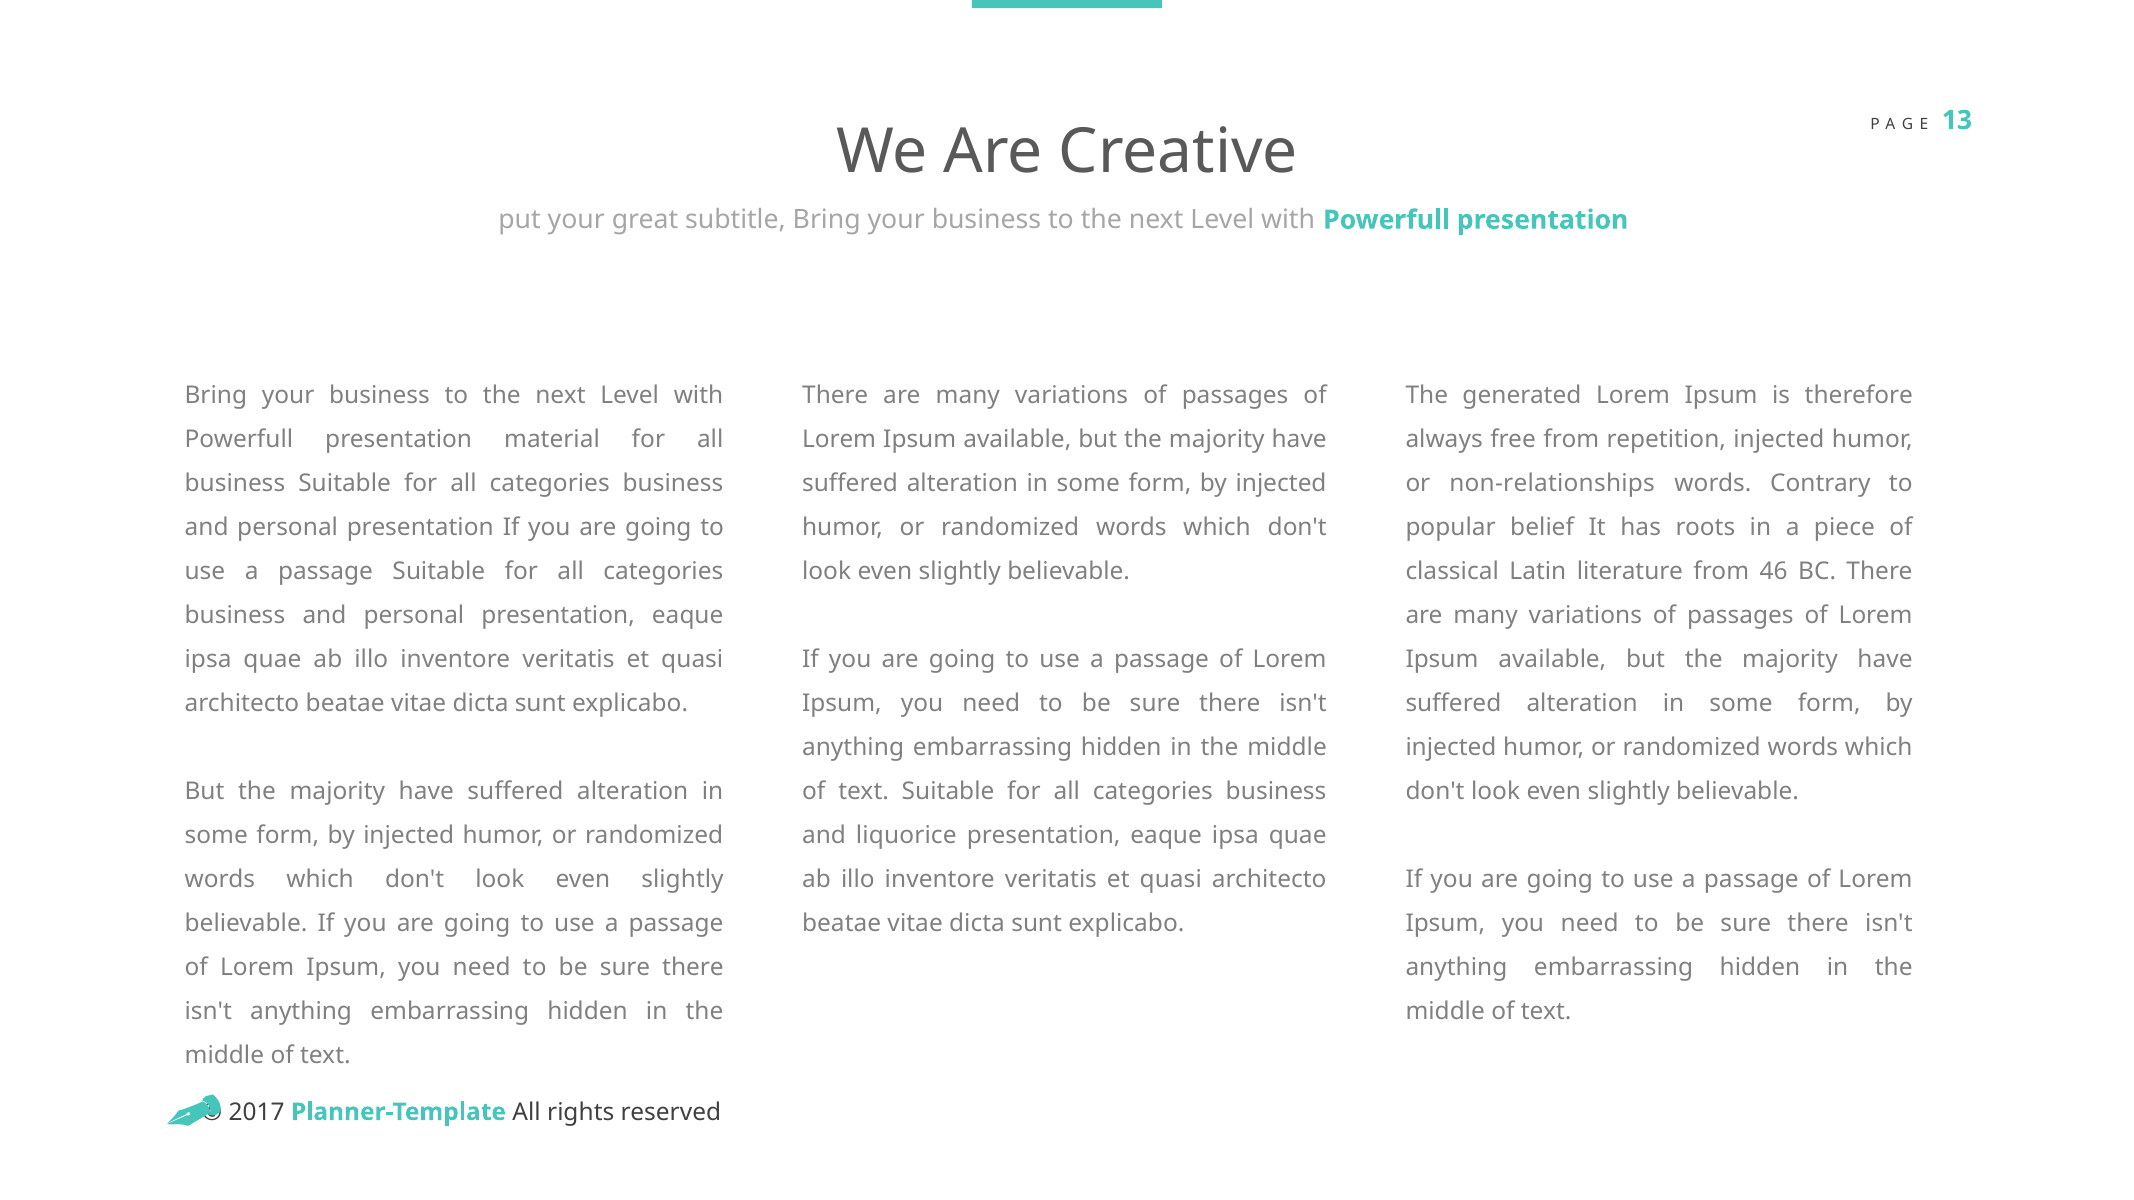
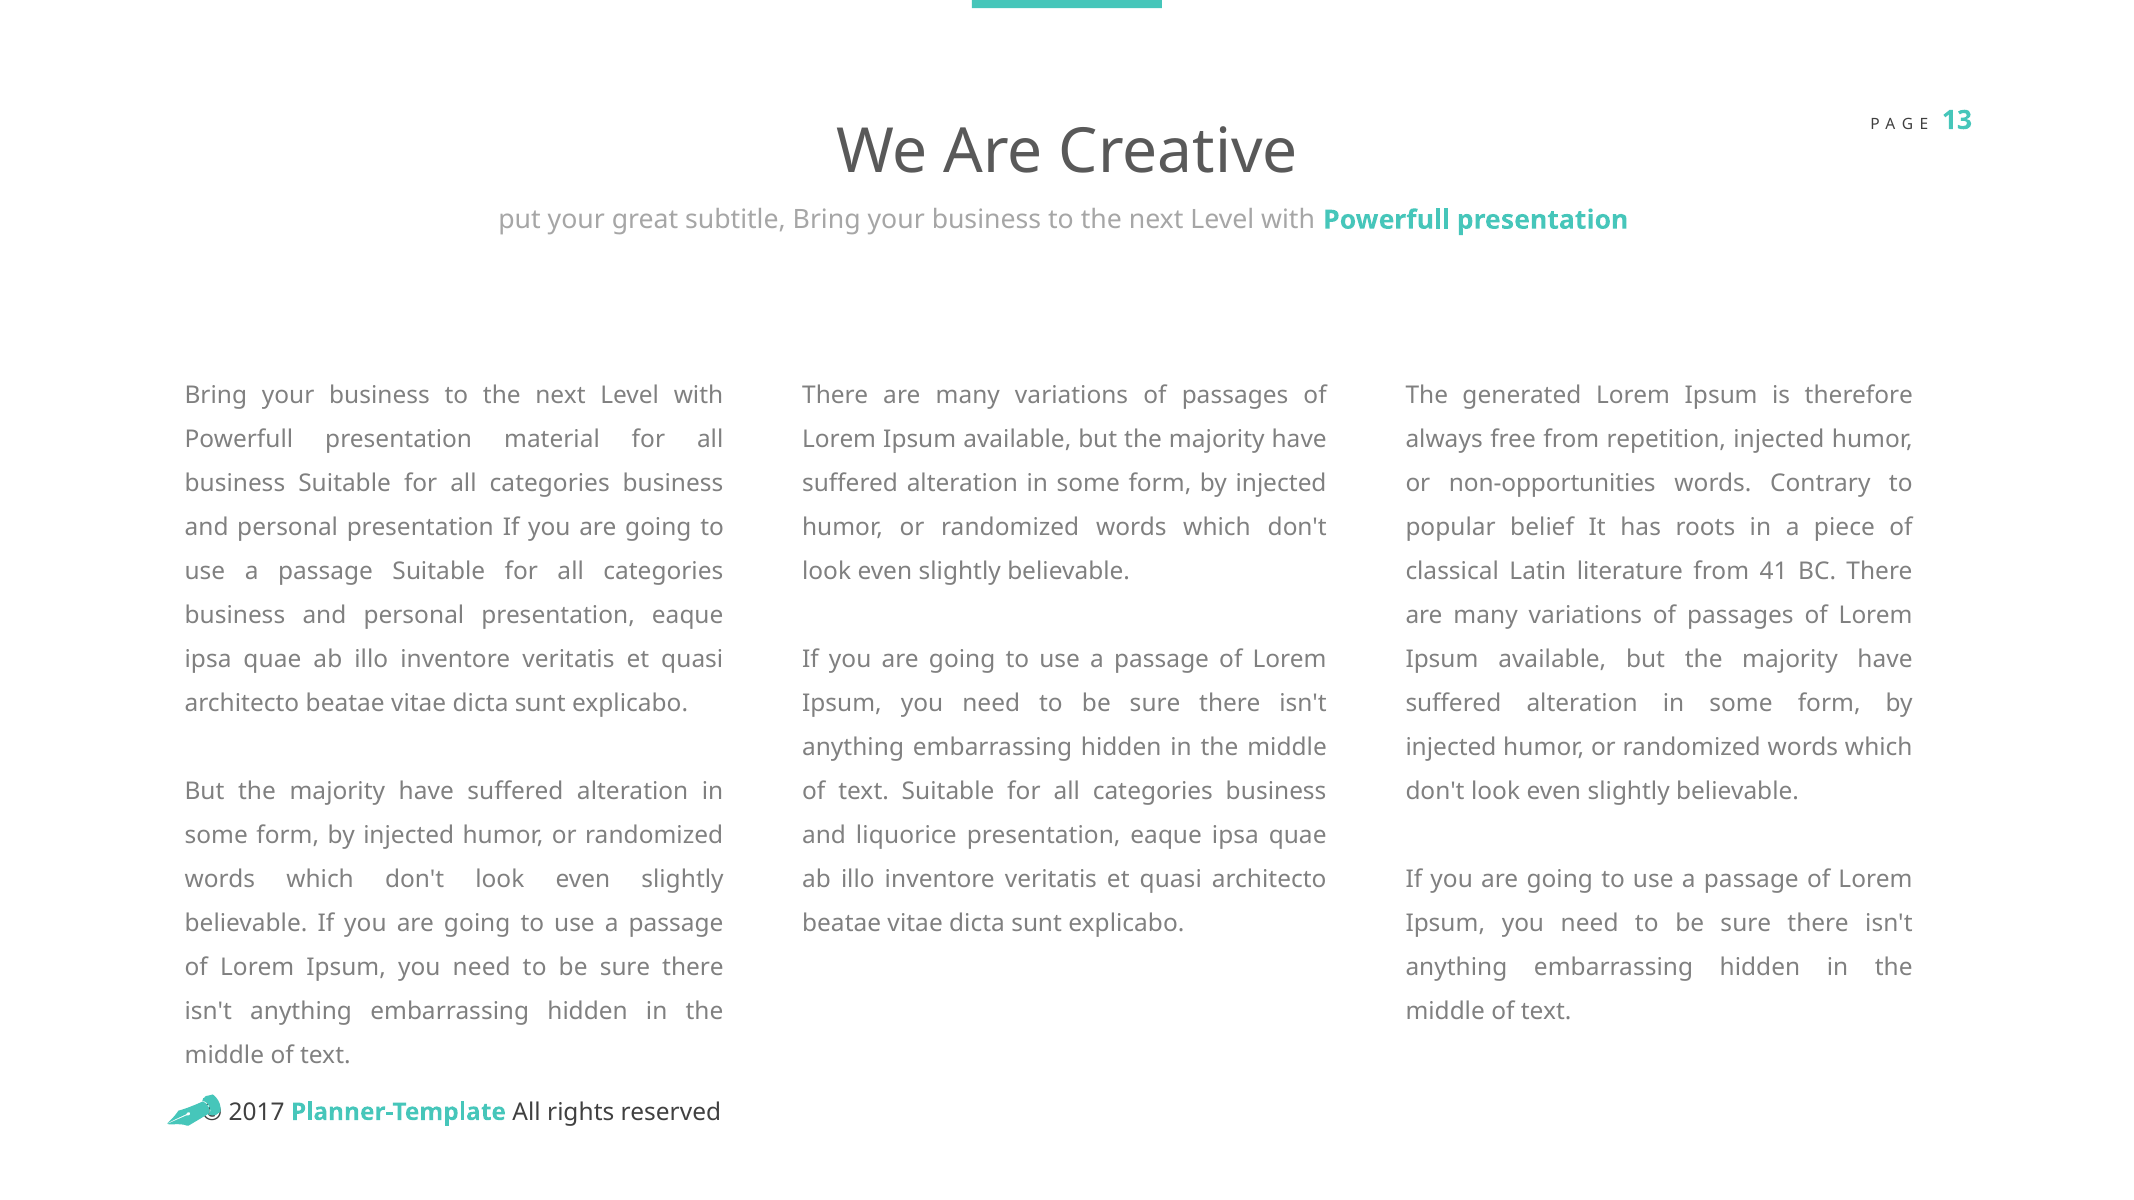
non-relationships: non-relationships -> non-opportunities (1552, 483)
46: 46 -> 41 (1774, 571)
